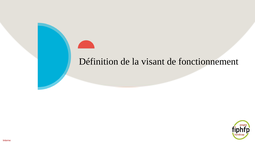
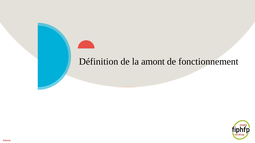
visant: visant -> amont (153, 62)
